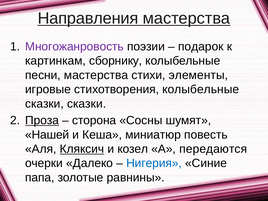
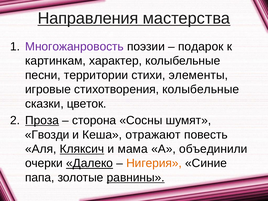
сборнику: сборнику -> характер (116, 61)
песни мастерства: мастерства -> территории (96, 75)
сказки сказки: сказки -> цветок (87, 104)
Нашей: Нашей -> Гвозди (47, 135)
миниатюр: миниатюр -> отражают (153, 135)
козел: козел -> мама (133, 149)
передаются: передаются -> объединили (213, 149)
Далеко underline: none -> present (90, 163)
Нигерия colour: blue -> orange (154, 163)
равнины underline: none -> present (136, 178)
